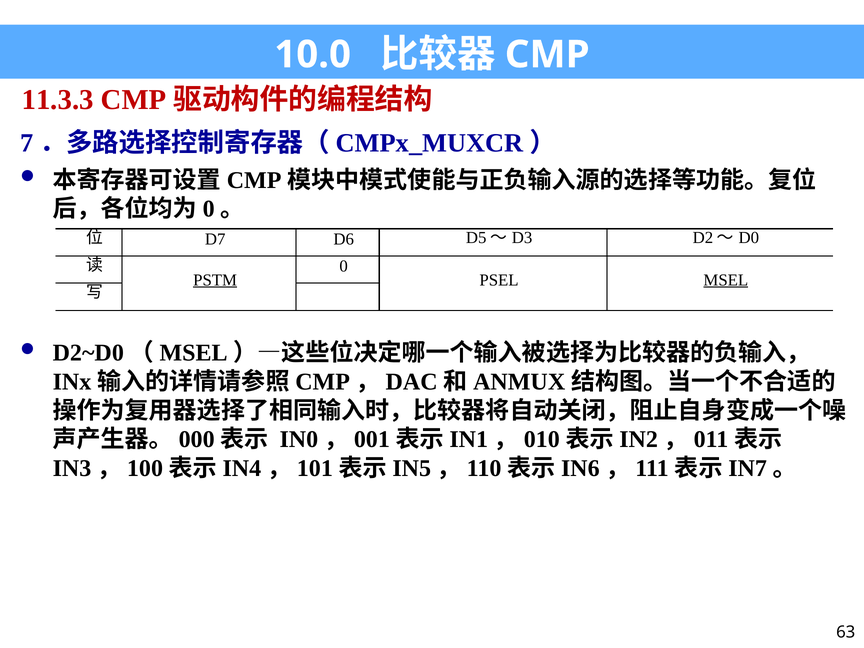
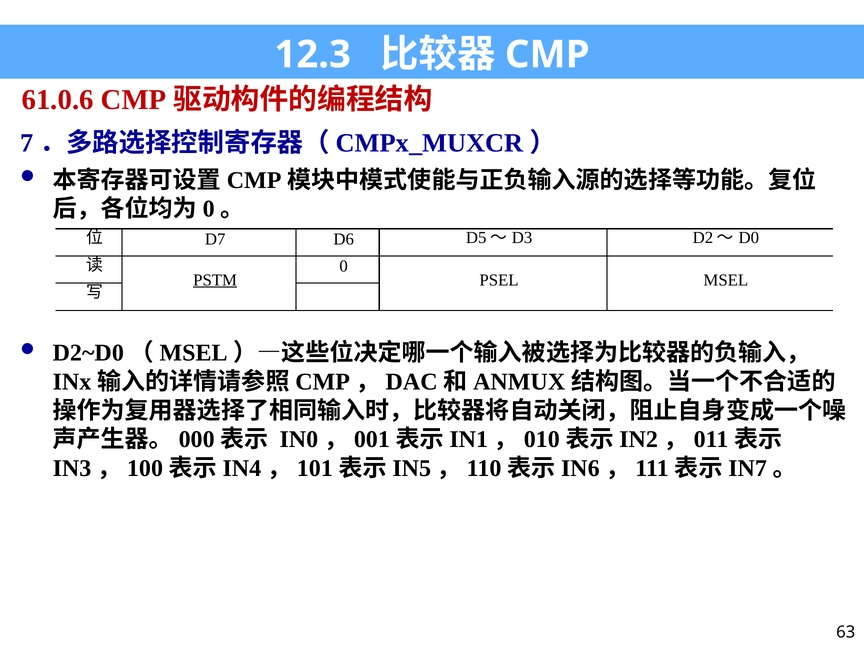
10.0: 10.0 -> 12.3 (313, 55)
11.3.3: 11.3.3 -> 61.0.6 (58, 100)
MSEL underline: present -> none (726, 280)
